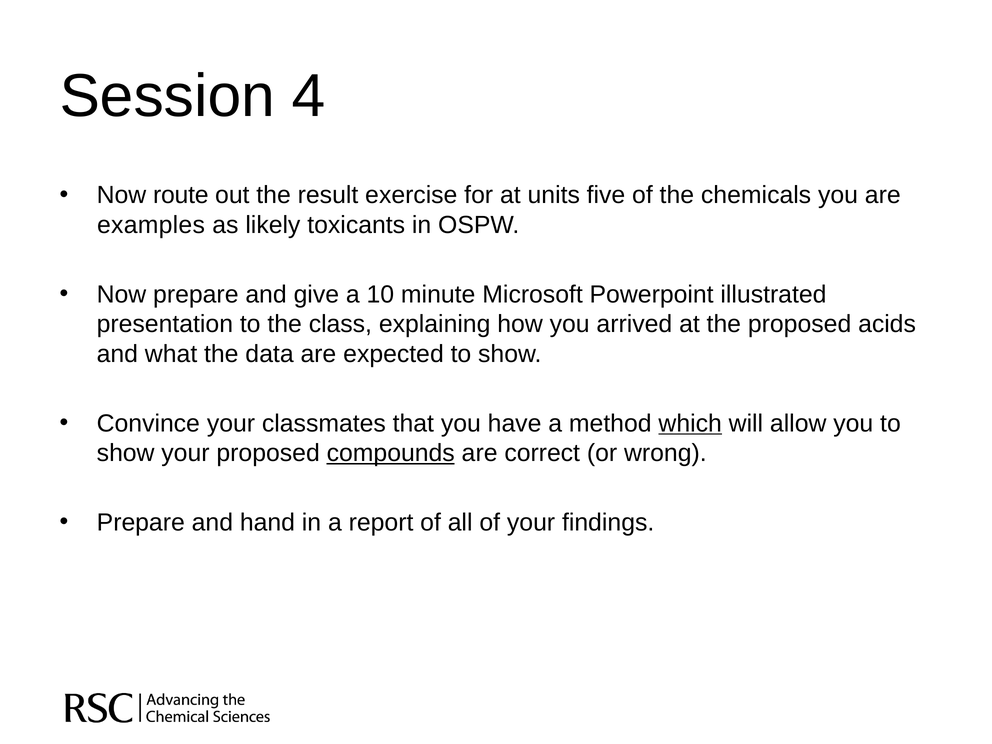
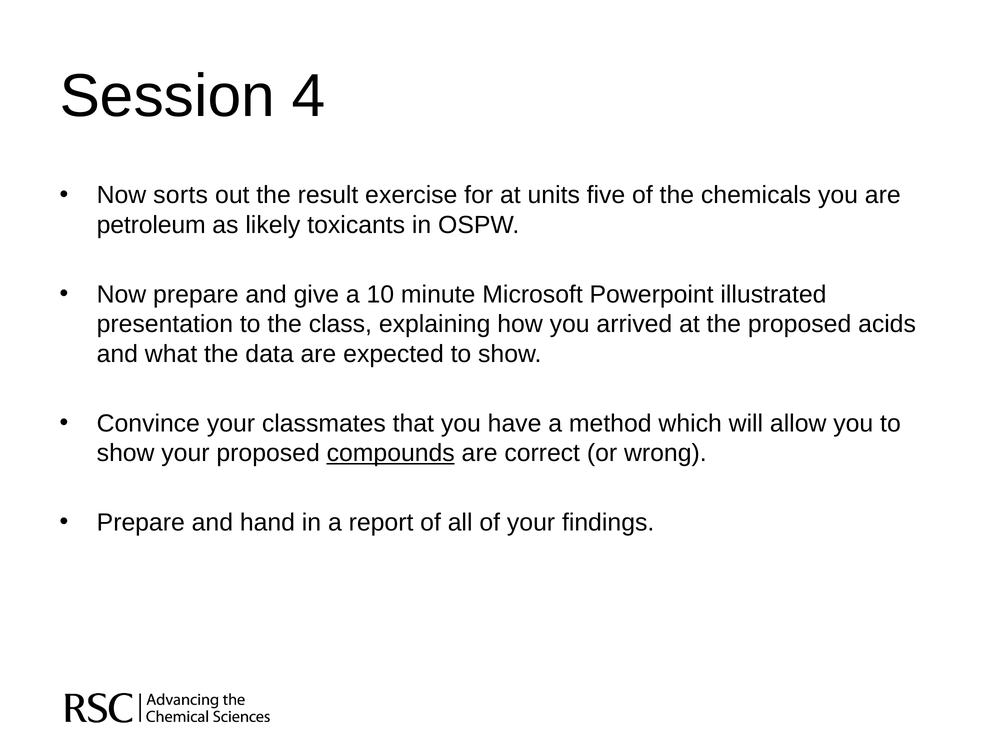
route: route -> sorts (181, 195)
examples: examples -> petroleum (151, 225)
which underline: present -> none (690, 423)
